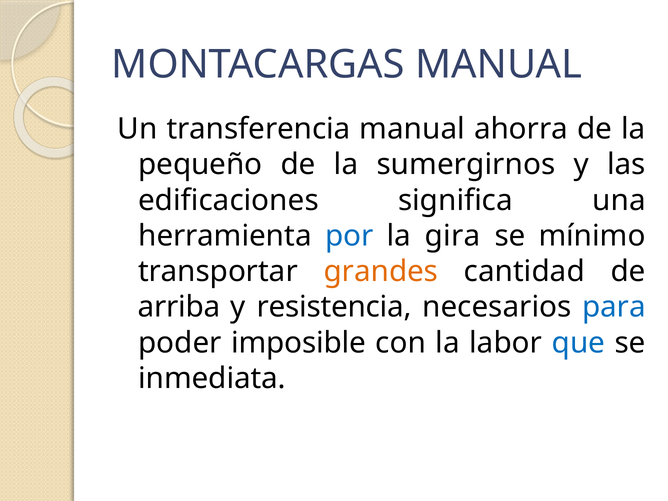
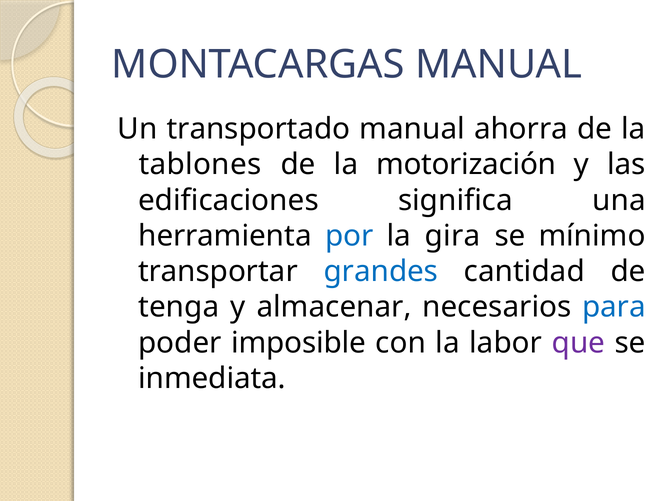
transferencia: transferencia -> transportado (258, 129)
pequeño: pequeño -> tablones (200, 165)
sumergirnos: sumergirnos -> motorización (466, 165)
grandes colour: orange -> blue (381, 271)
arriba: arriba -> tenga (179, 307)
resistencia: resistencia -> almacenar (334, 307)
que colour: blue -> purple (578, 343)
